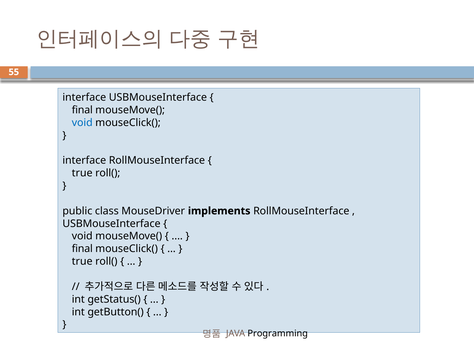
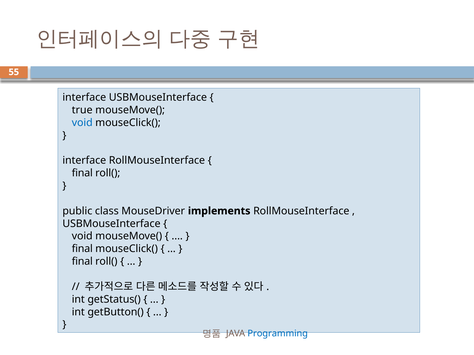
final: final -> true (82, 110)
true: true -> final (82, 173)
true: true -> final (82, 262)
Programming colour: black -> blue (278, 334)
